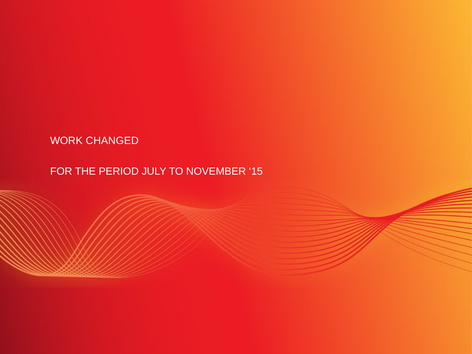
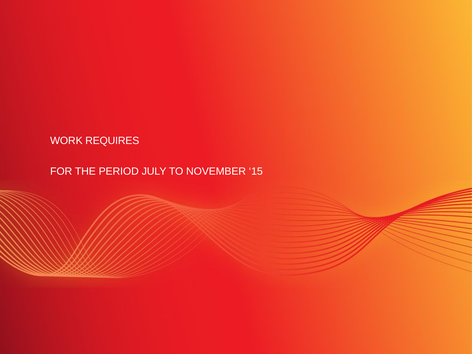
CHANGED: CHANGED -> REQUIRES (112, 141)
